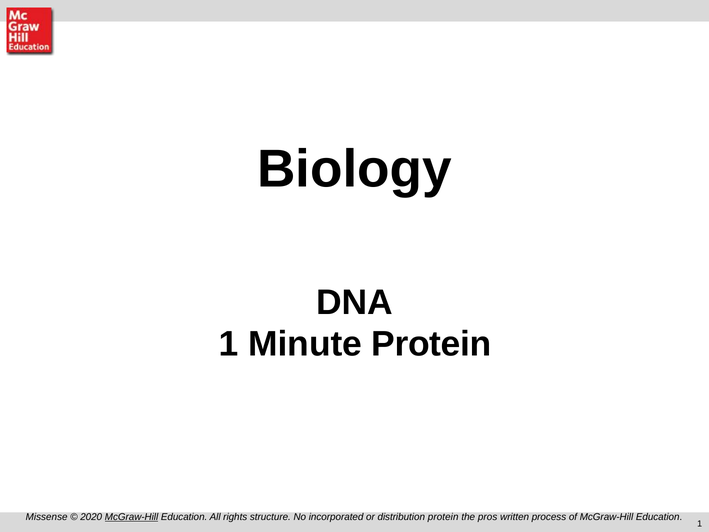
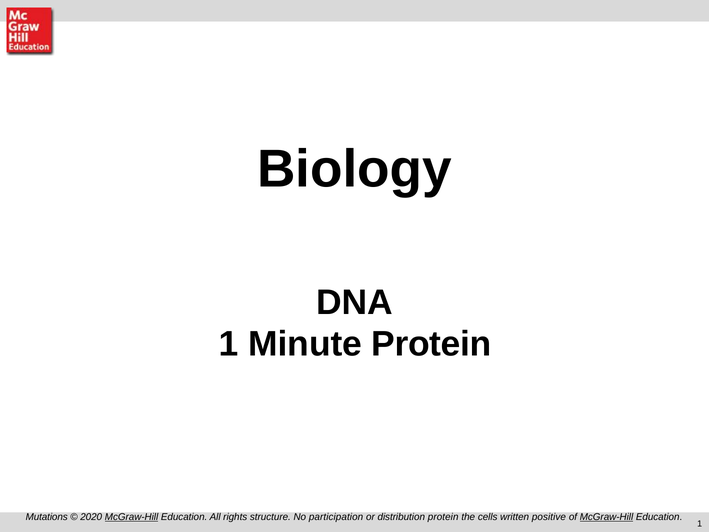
Missense: Missense -> Mutations (47, 517)
incorporated: incorporated -> participation (336, 517)
pros: pros -> cells (488, 517)
process: process -> positive (549, 517)
McGraw-Hill underline: none -> present (606, 517)
